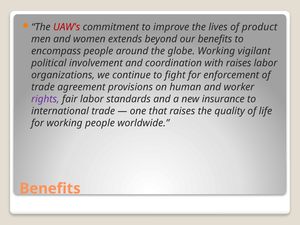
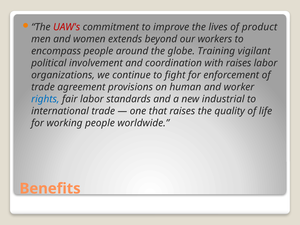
our benefits: benefits -> workers (215, 39)
globe Working: Working -> Training (216, 51)
rights colour: purple -> blue (45, 99)
insurance: insurance -> industrial (223, 99)
